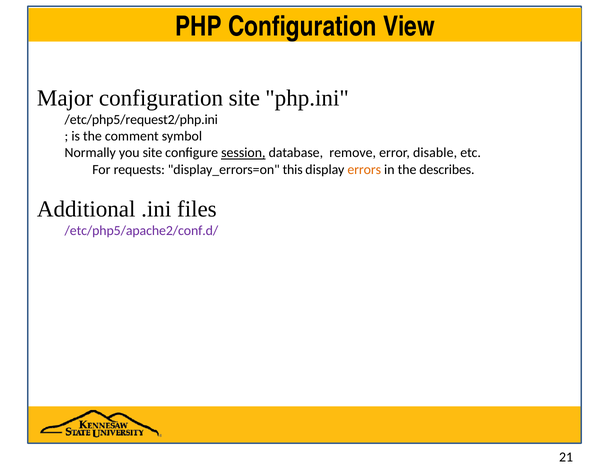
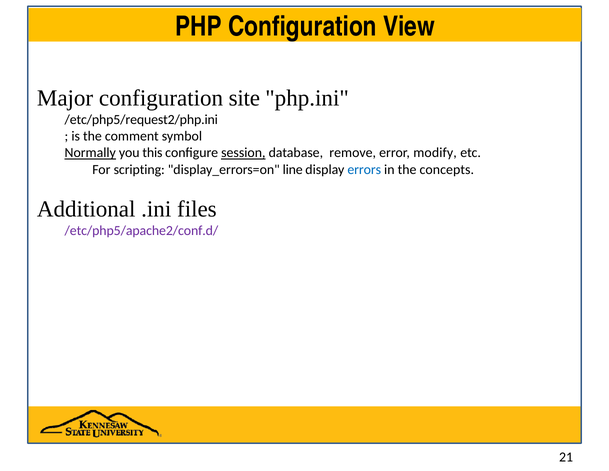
Normally underline: none -> present (90, 153)
you site: site -> this (152, 153)
disable: disable -> modify (435, 153)
requests: requests -> scripting (139, 169)
this: this -> line (293, 169)
errors colour: orange -> blue (364, 169)
describes: describes -> concepts (447, 169)
